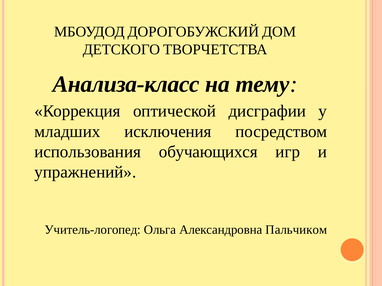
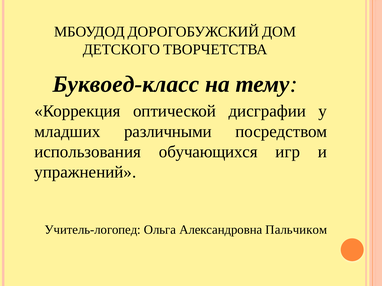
Анализа-класс: Анализа-класс -> Буквоед-класс (126, 84)
исключения: исключения -> различными (168, 132)
